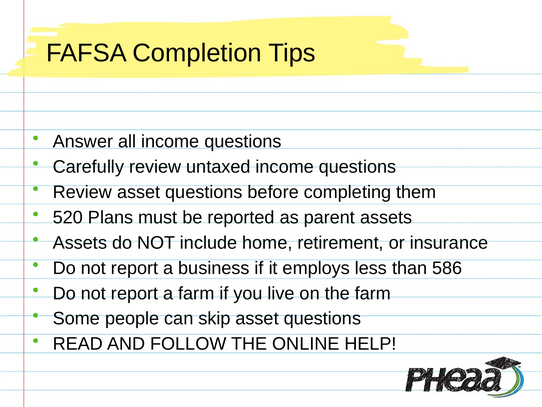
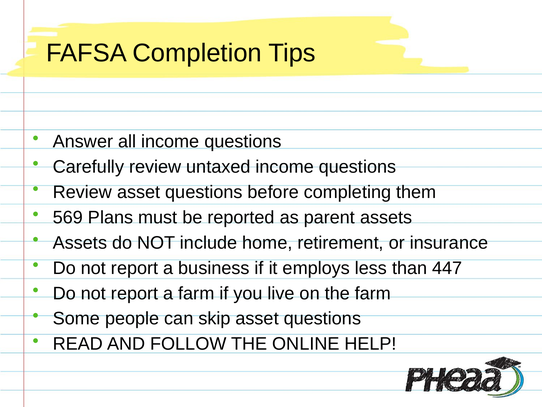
520: 520 -> 569 (68, 217)
586: 586 -> 447 (447, 268)
